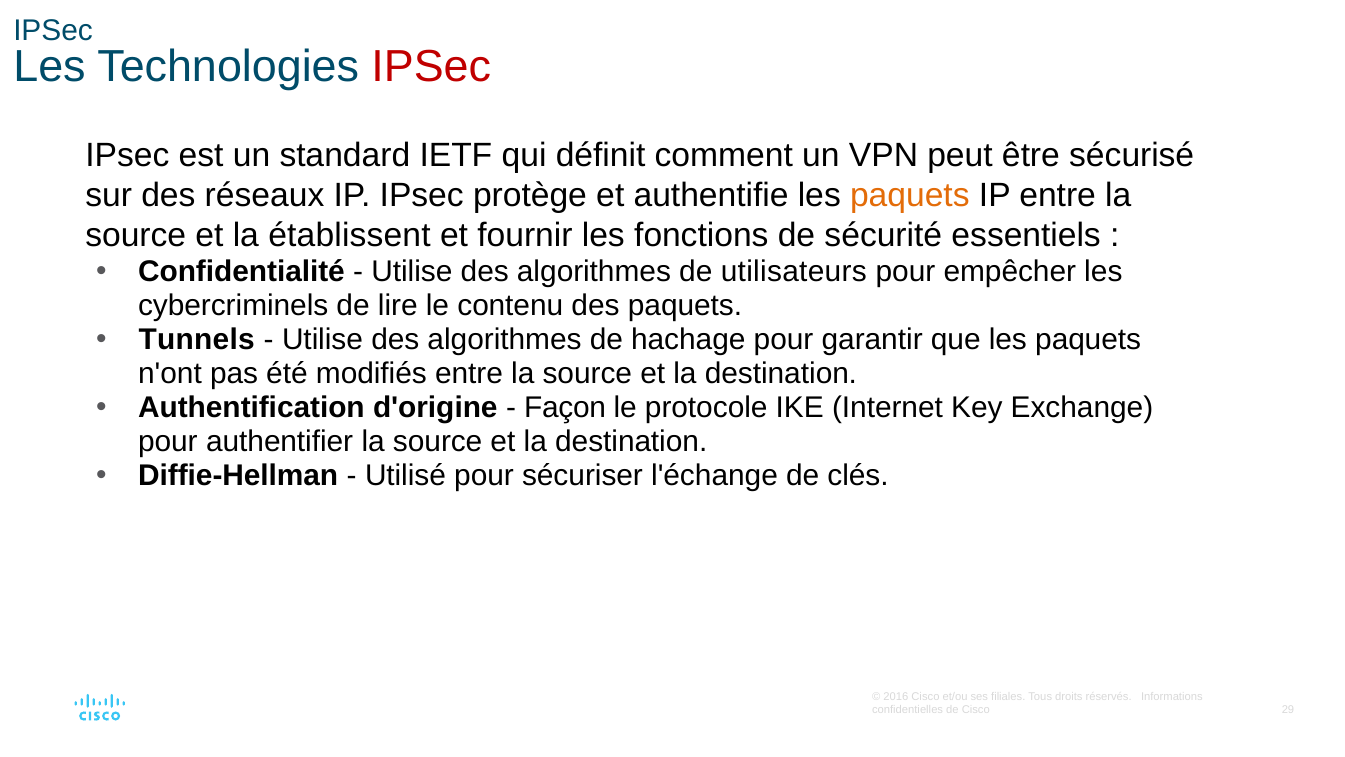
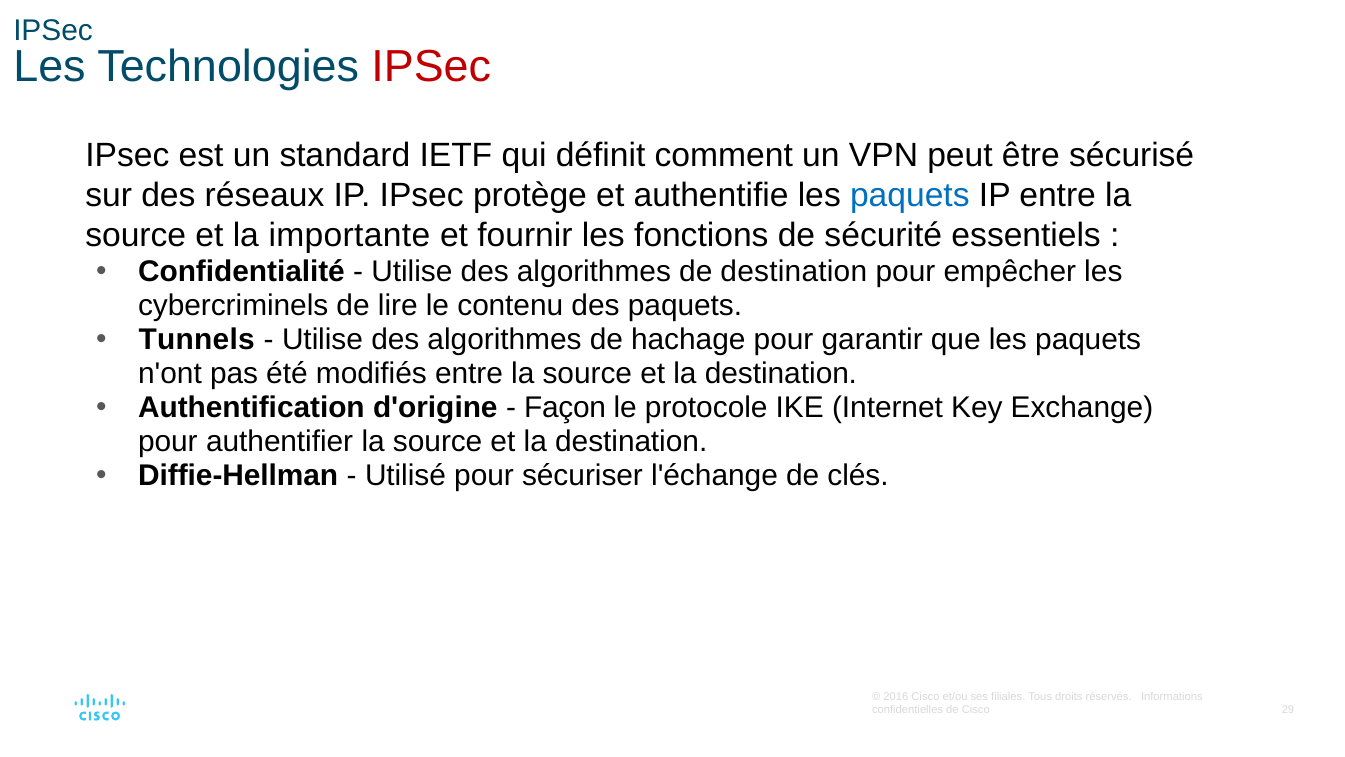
paquets colour: orange -> blue (910, 195)
établissent: établissent -> importante (349, 236)
de utilisateurs: utilisateurs -> destination (794, 271)
